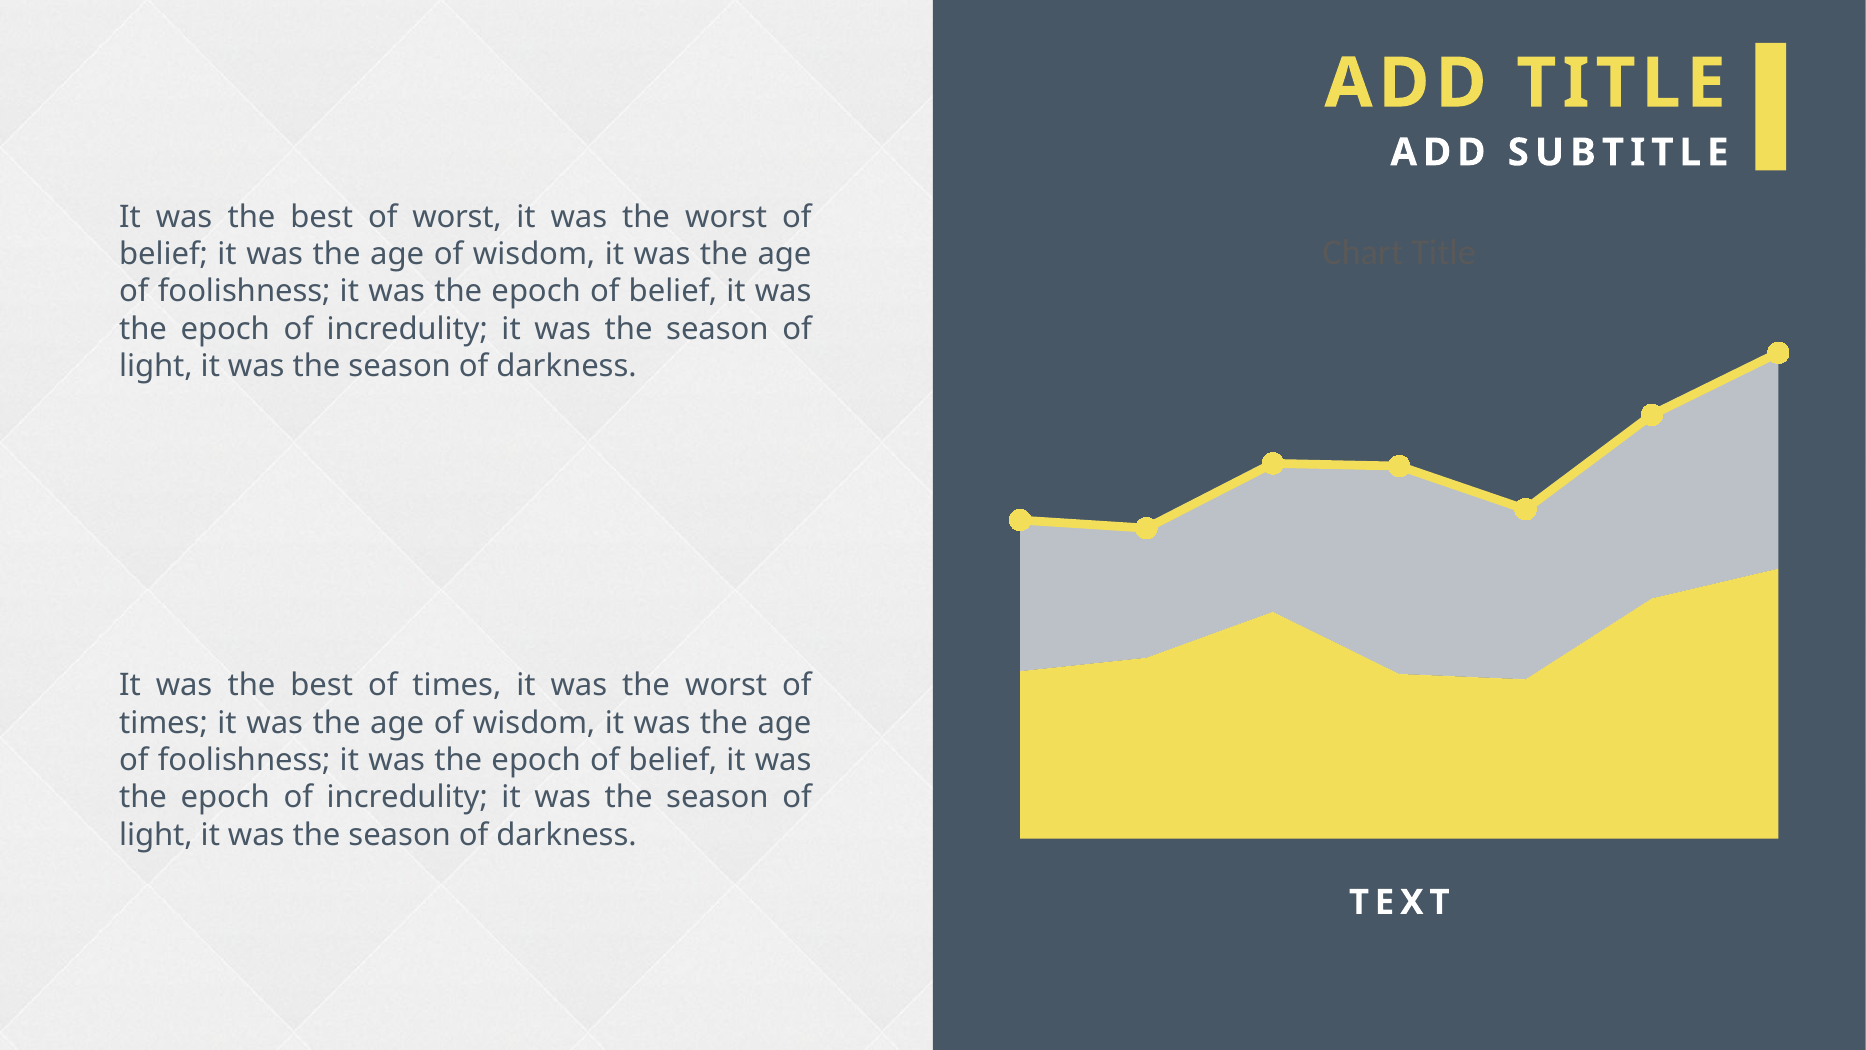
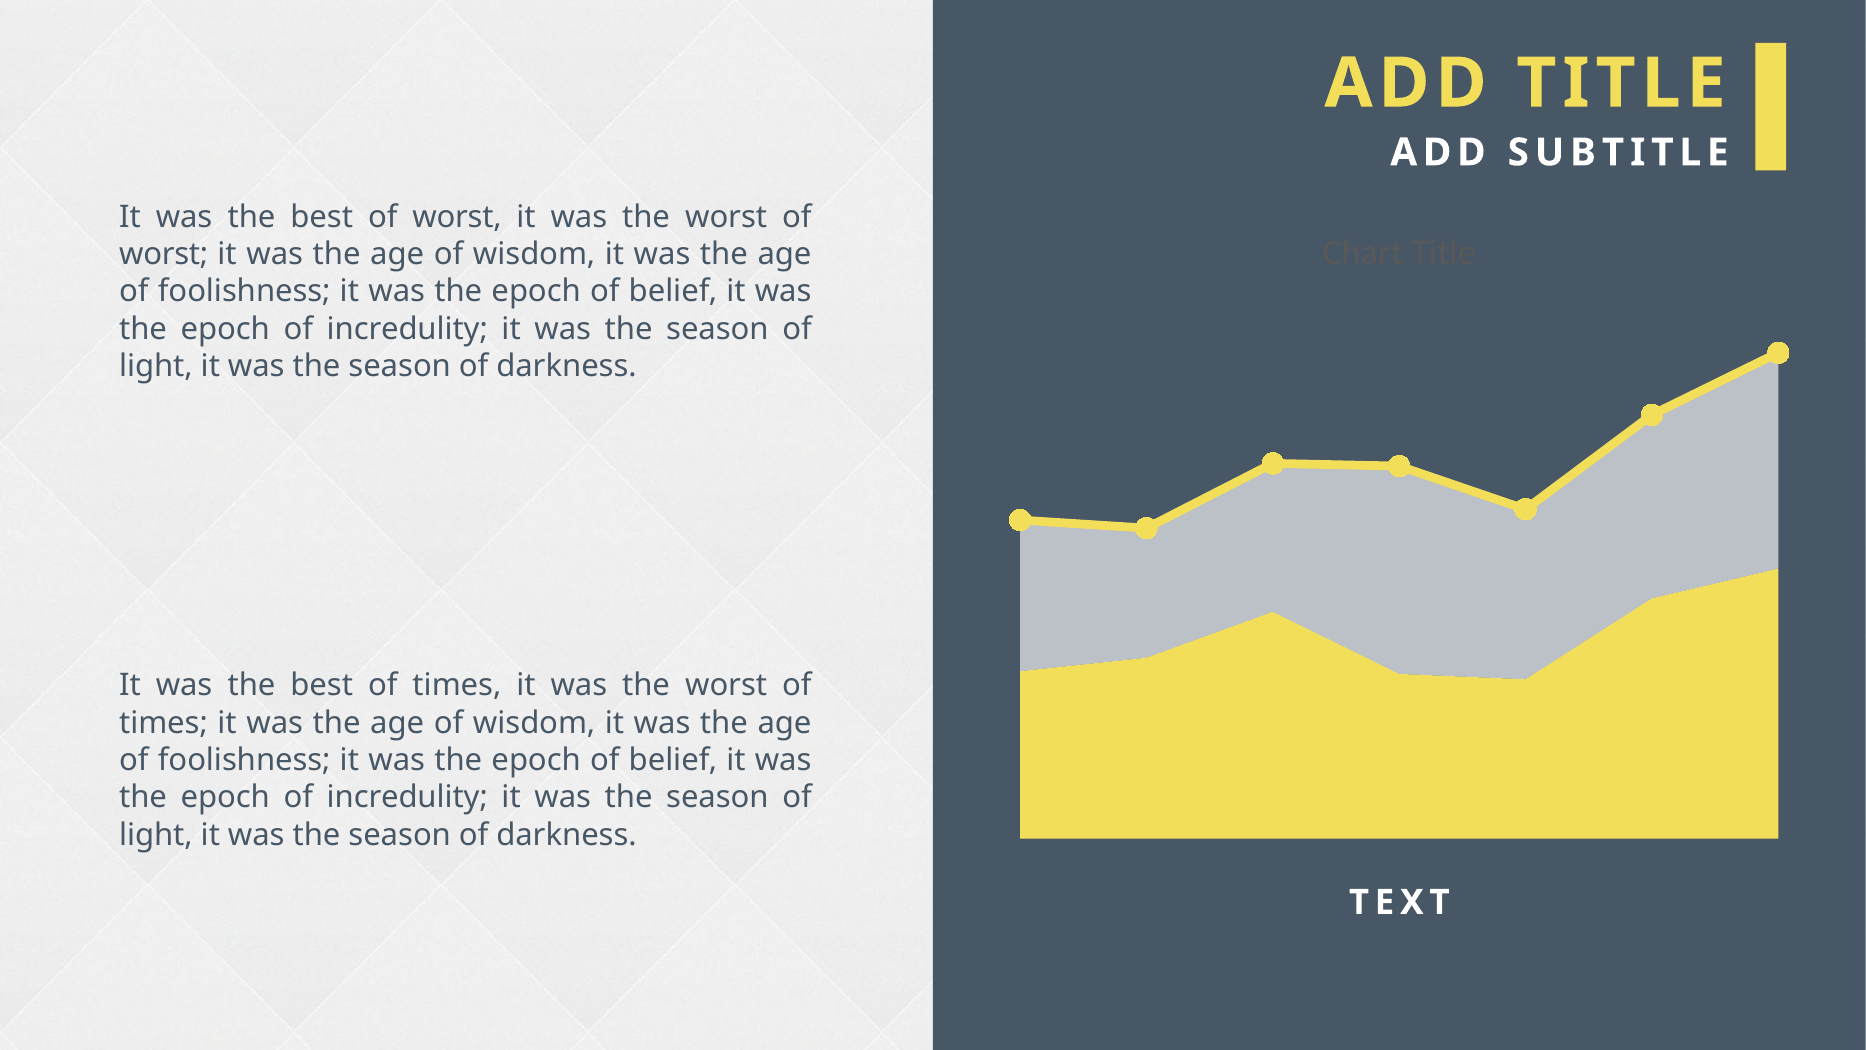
belief: belief -> worst (164, 254)
